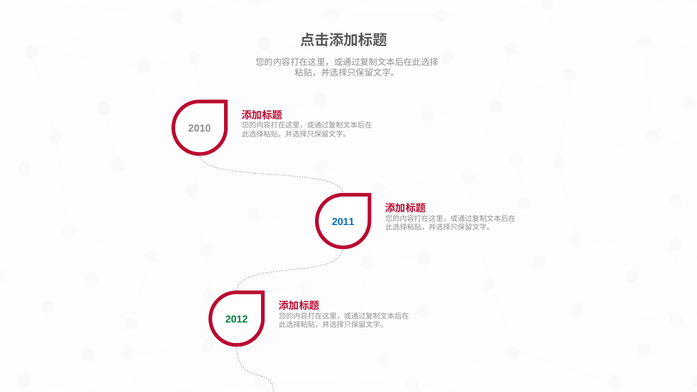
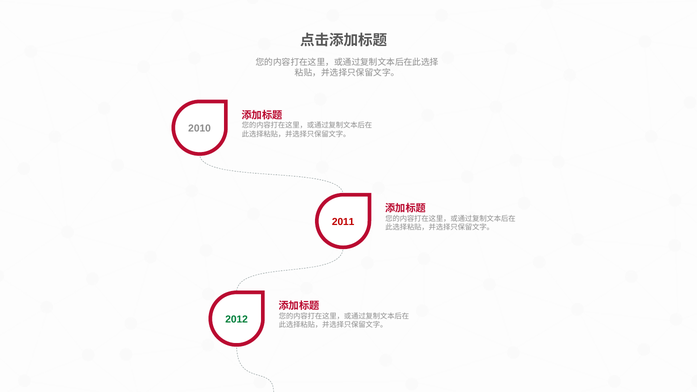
2011 colour: blue -> red (343, 222)
